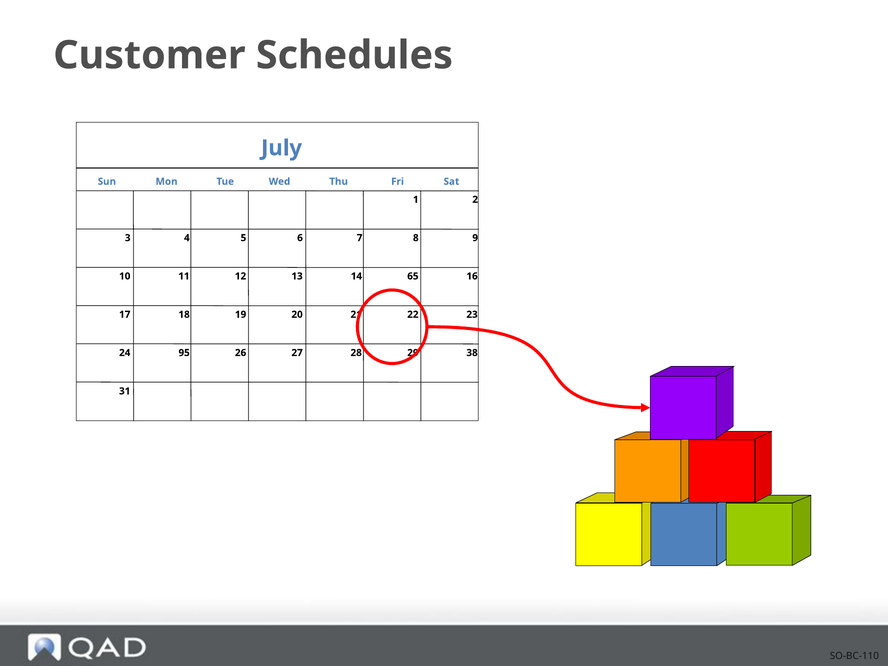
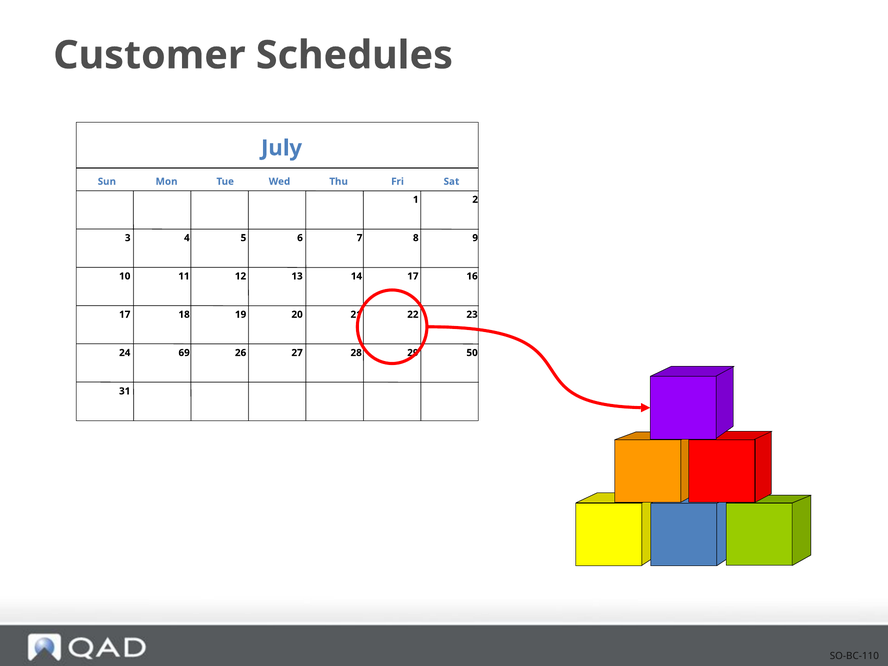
14 65: 65 -> 17 (413, 276)
95: 95 -> 69 (184, 353)
38: 38 -> 50 (472, 353)
